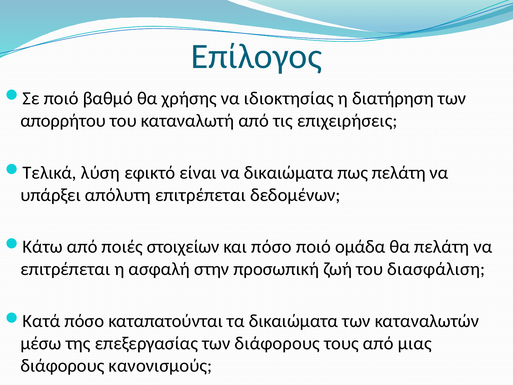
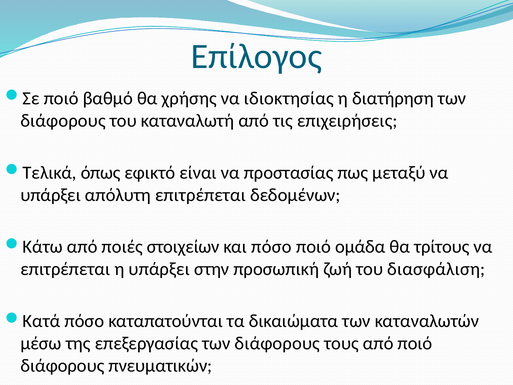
απορρήτου: απορρήτου -> διάφορους (63, 121)
λύση: λύση -> όπως (101, 172)
να δικαιώματα: δικαιώματα -> προστασίας (289, 172)
πως πελάτη: πελάτη -> μεταξύ (399, 172)
θα πελάτη: πελάτη -> τρίτους (442, 247)
η ασφαλή: ασφαλή -> υπάρξει (159, 269)
από μιας: μιας -> ποιό (415, 343)
κανονισμούς: κανονισμούς -> πνευματικών (160, 365)
